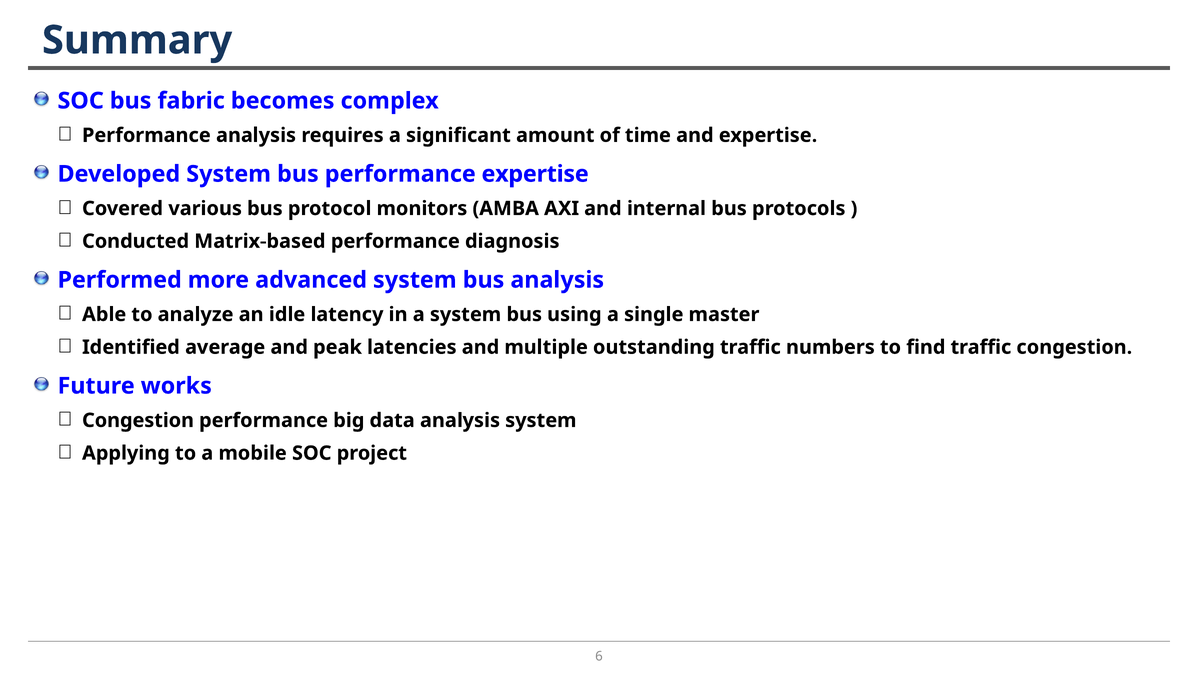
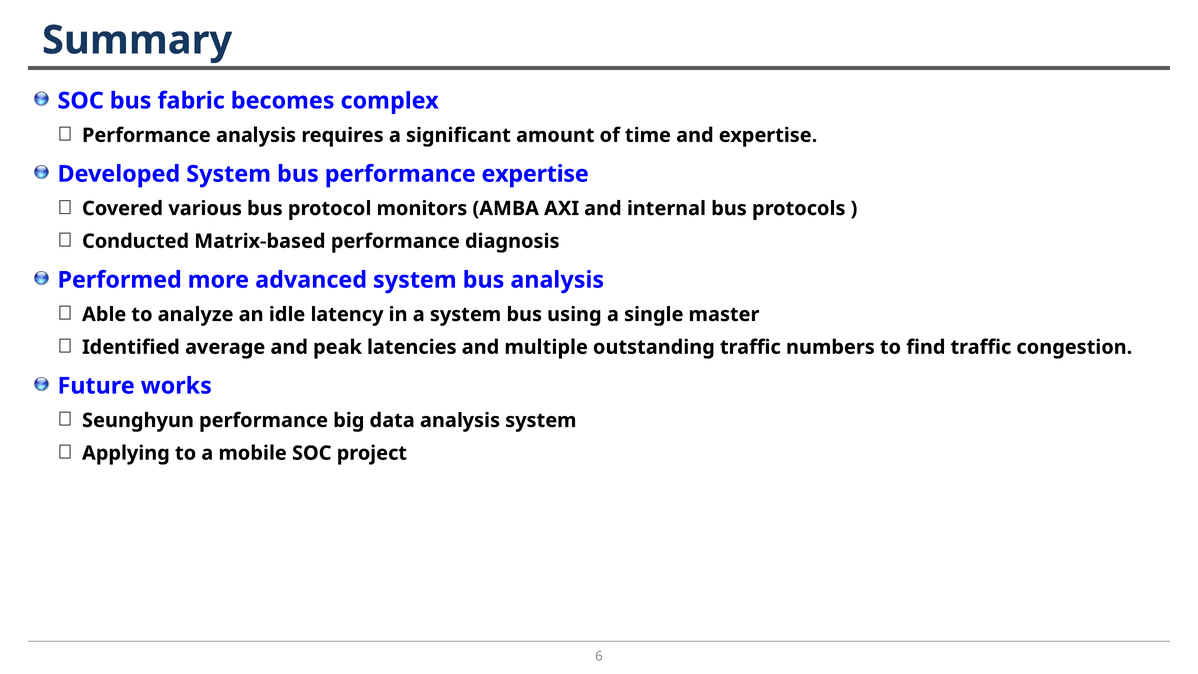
Congestion: Congestion -> Seunghyun (138, 420)
